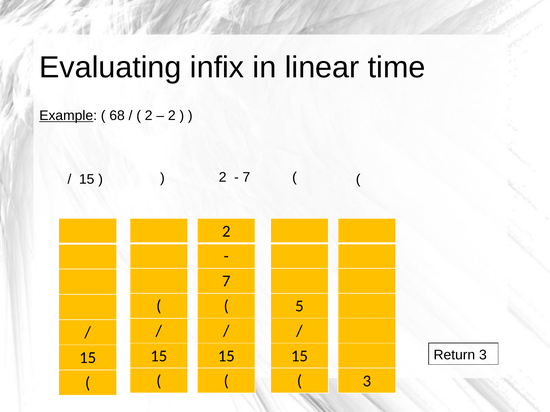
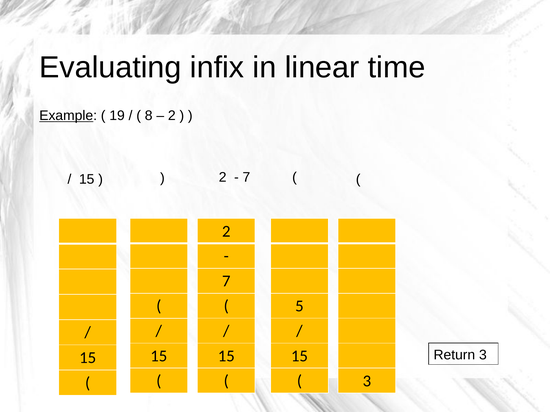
68: 68 -> 19 (117, 116)
2: 2 -> 8 (149, 116)
